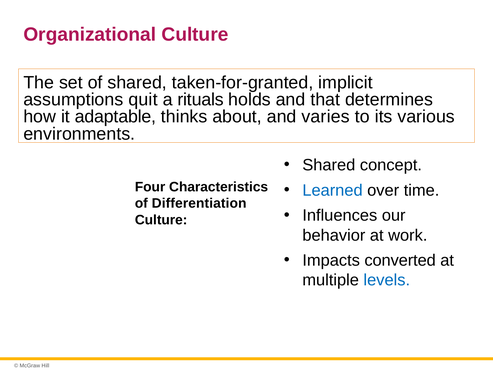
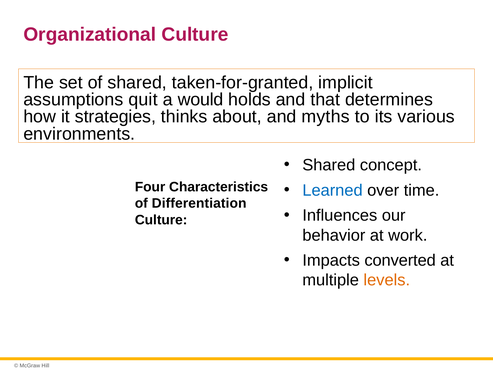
rituals: rituals -> would (201, 100)
adaptable: adaptable -> strategies (115, 117)
varies: varies -> myths (326, 117)
levels colour: blue -> orange (387, 280)
